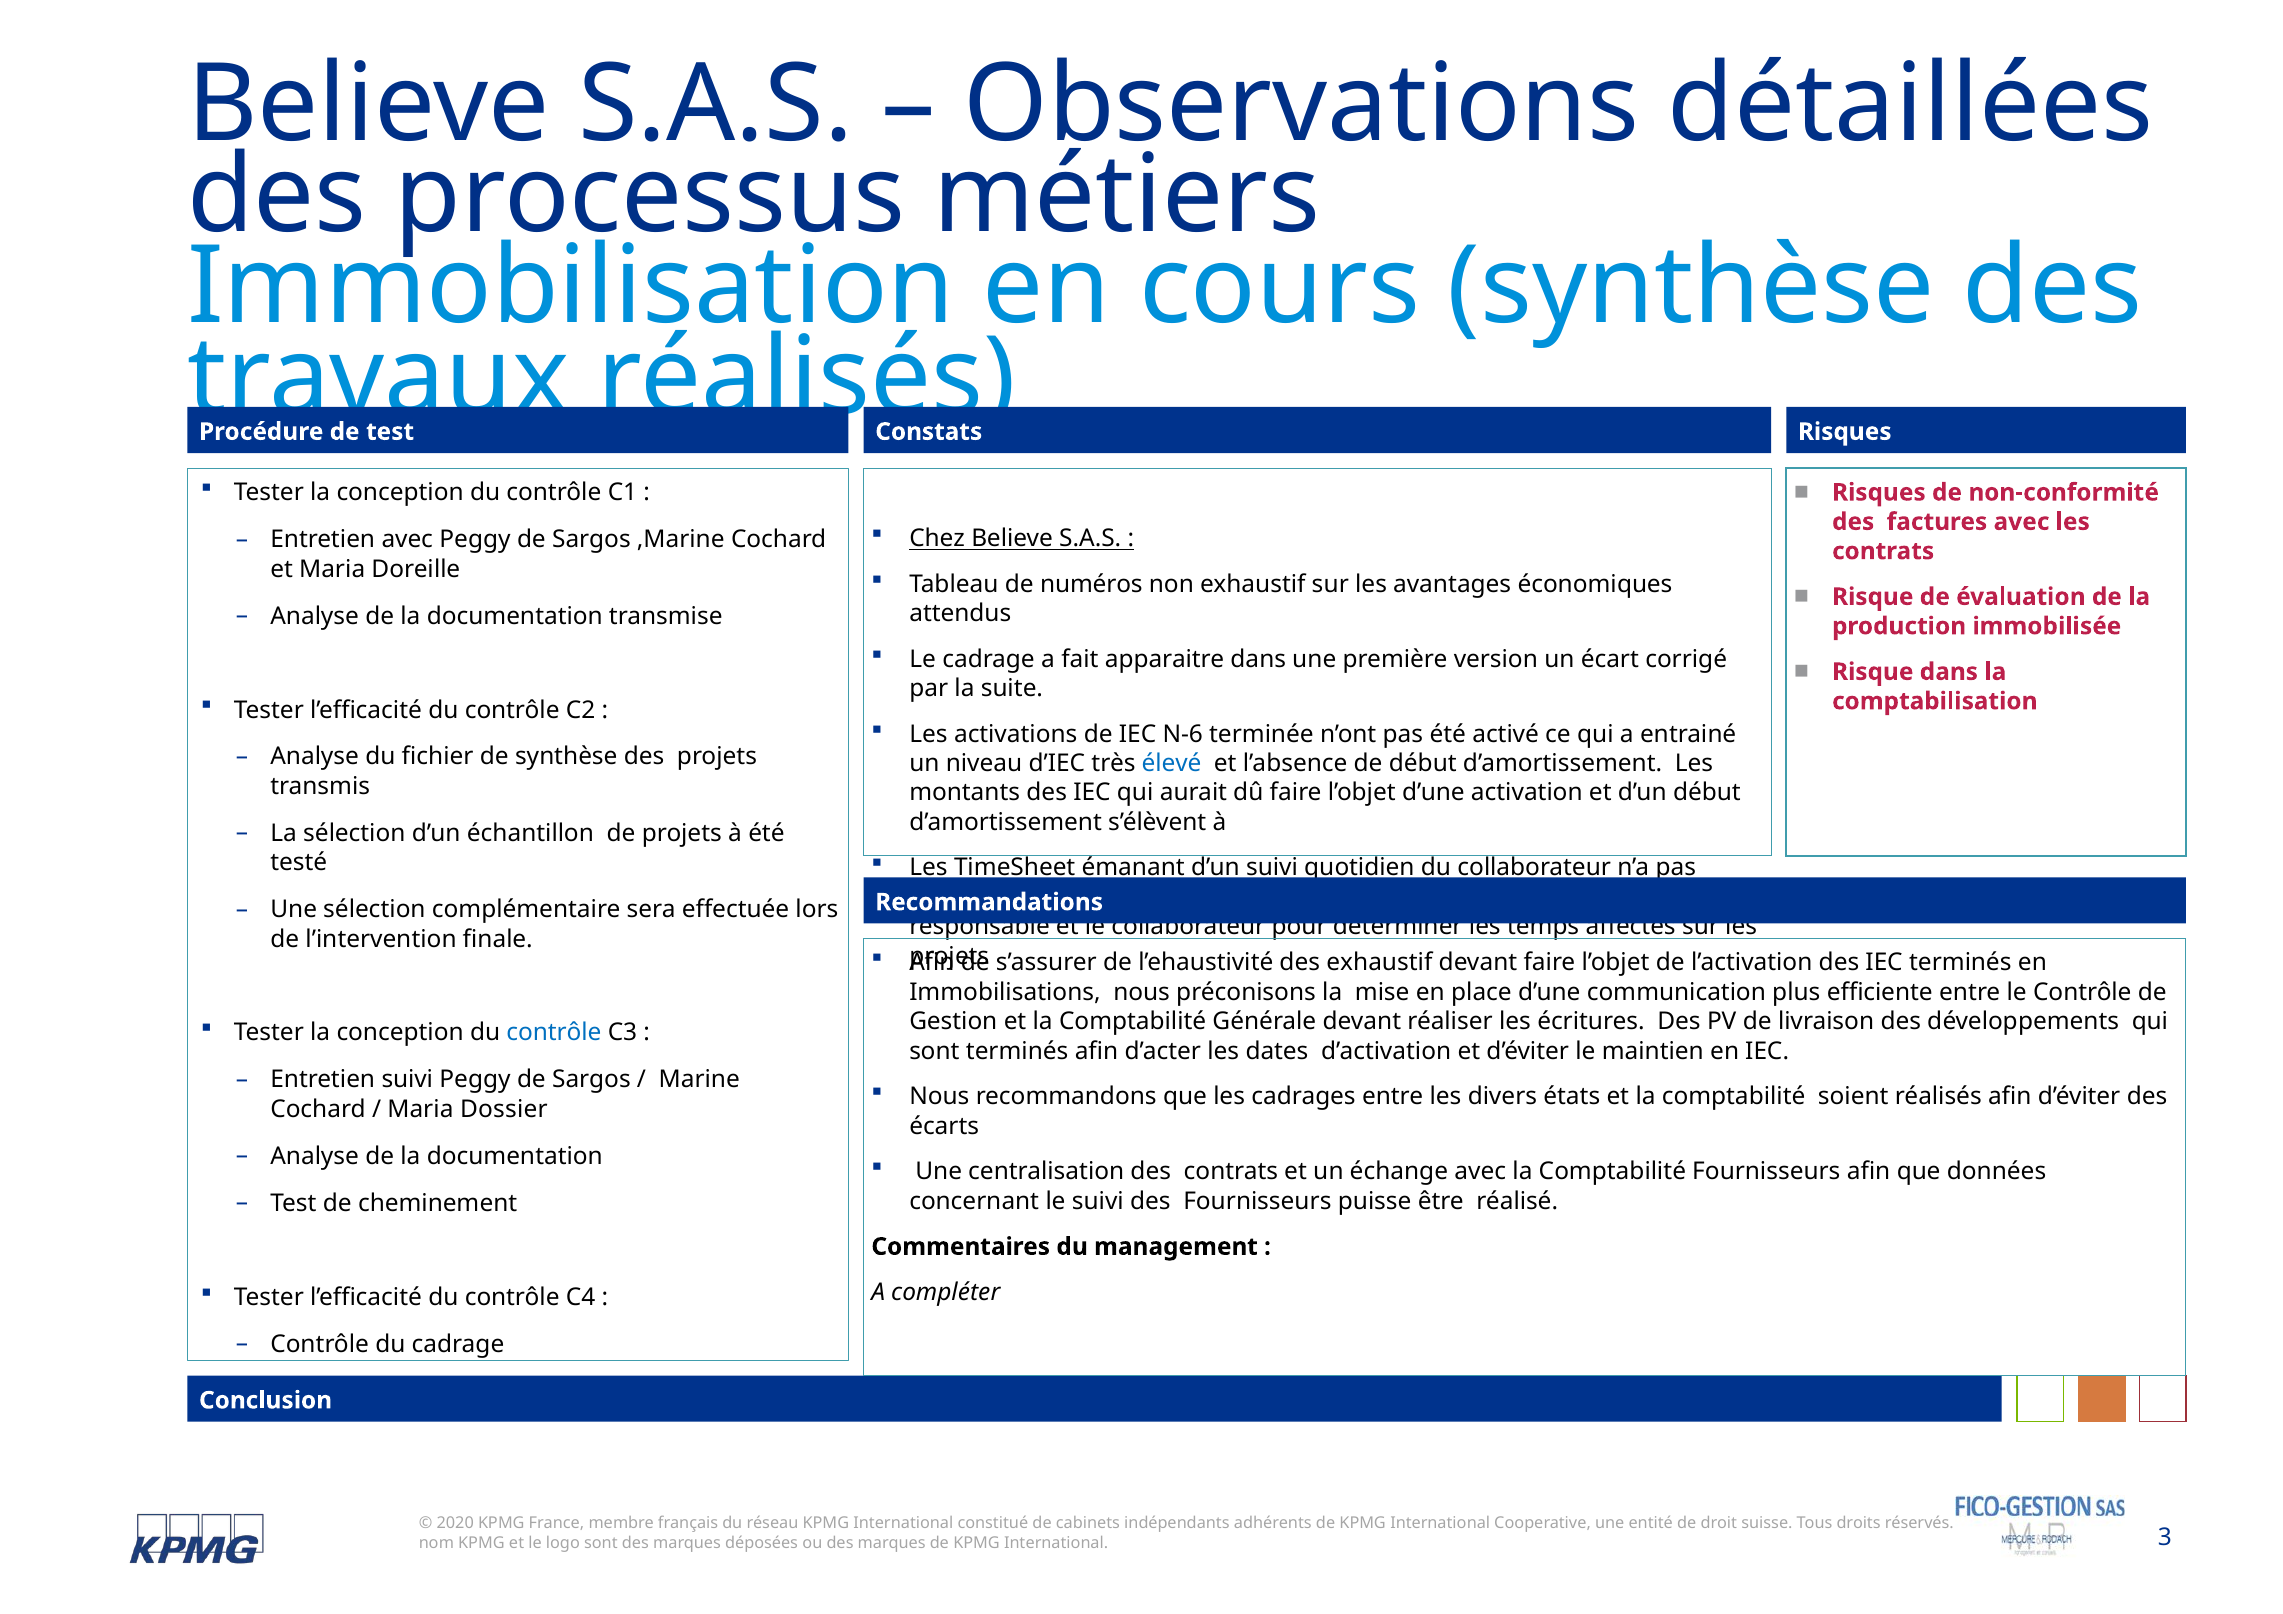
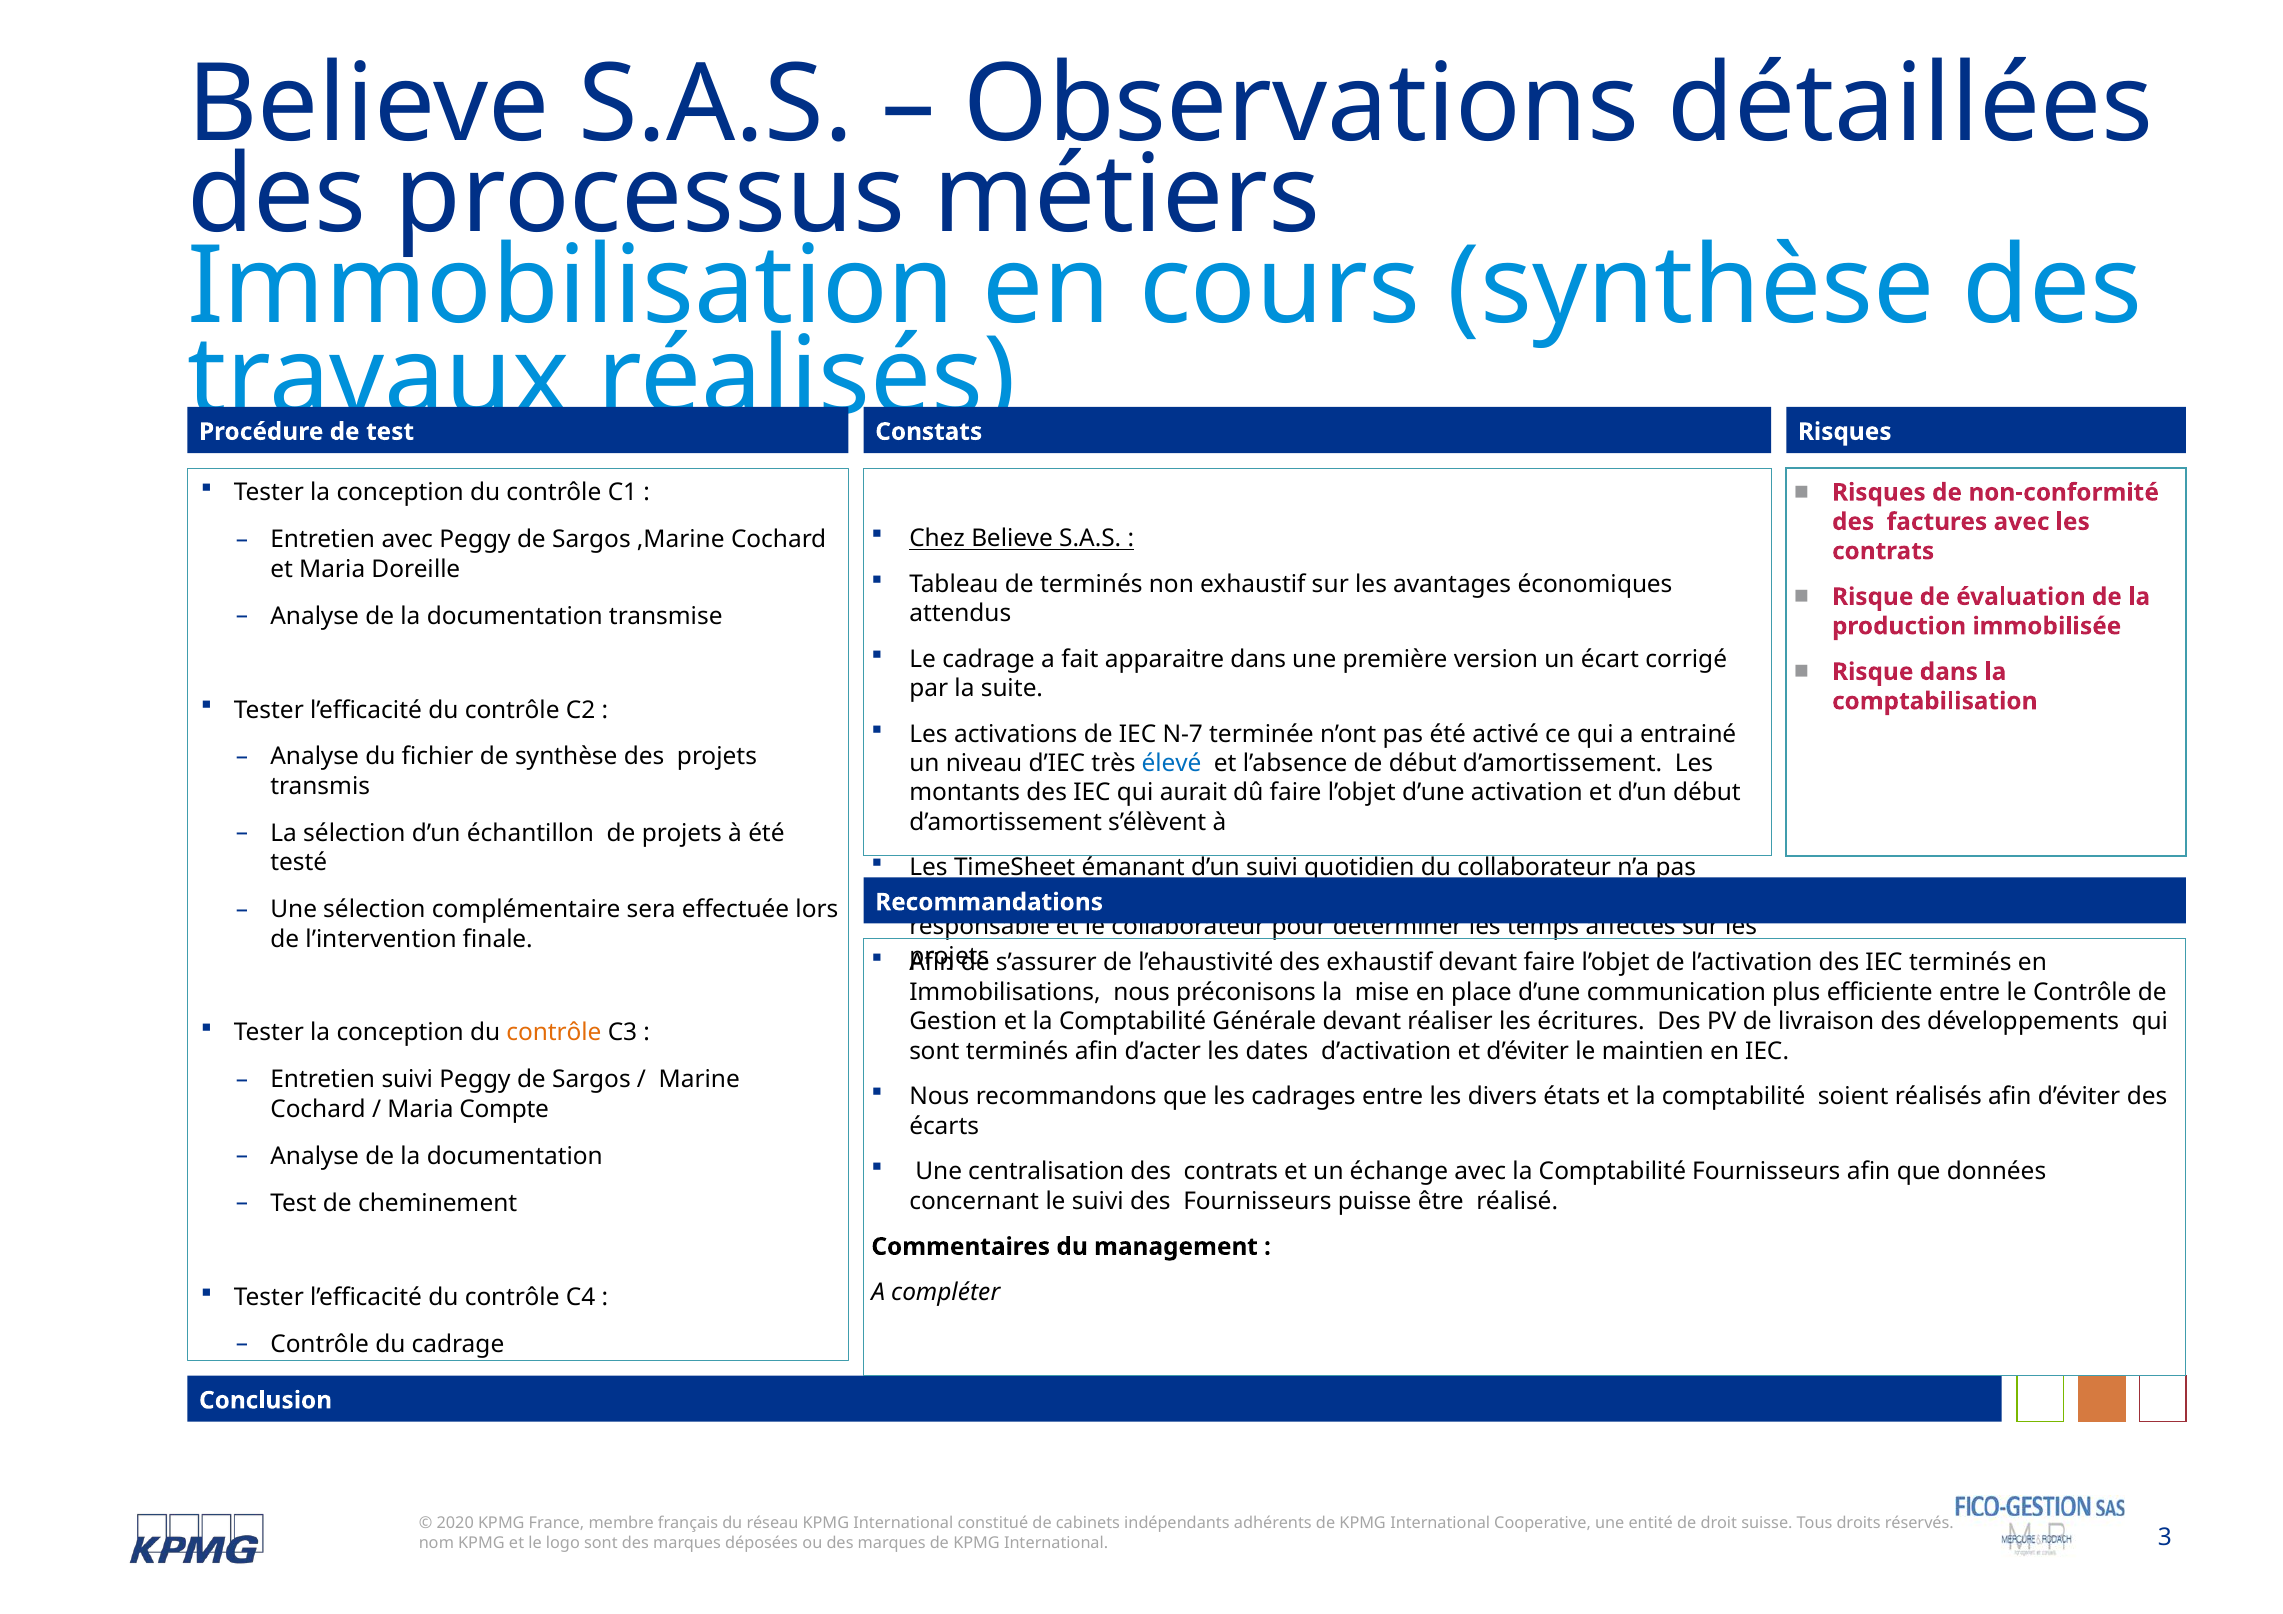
de numéros: numéros -> terminés (1091, 584)
N-6: N-6 -> N-7 (1183, 734)
contrôle colour: blue -> orange (554, 1033)
Dossier: Dossier -> Compte (504, 1109)
